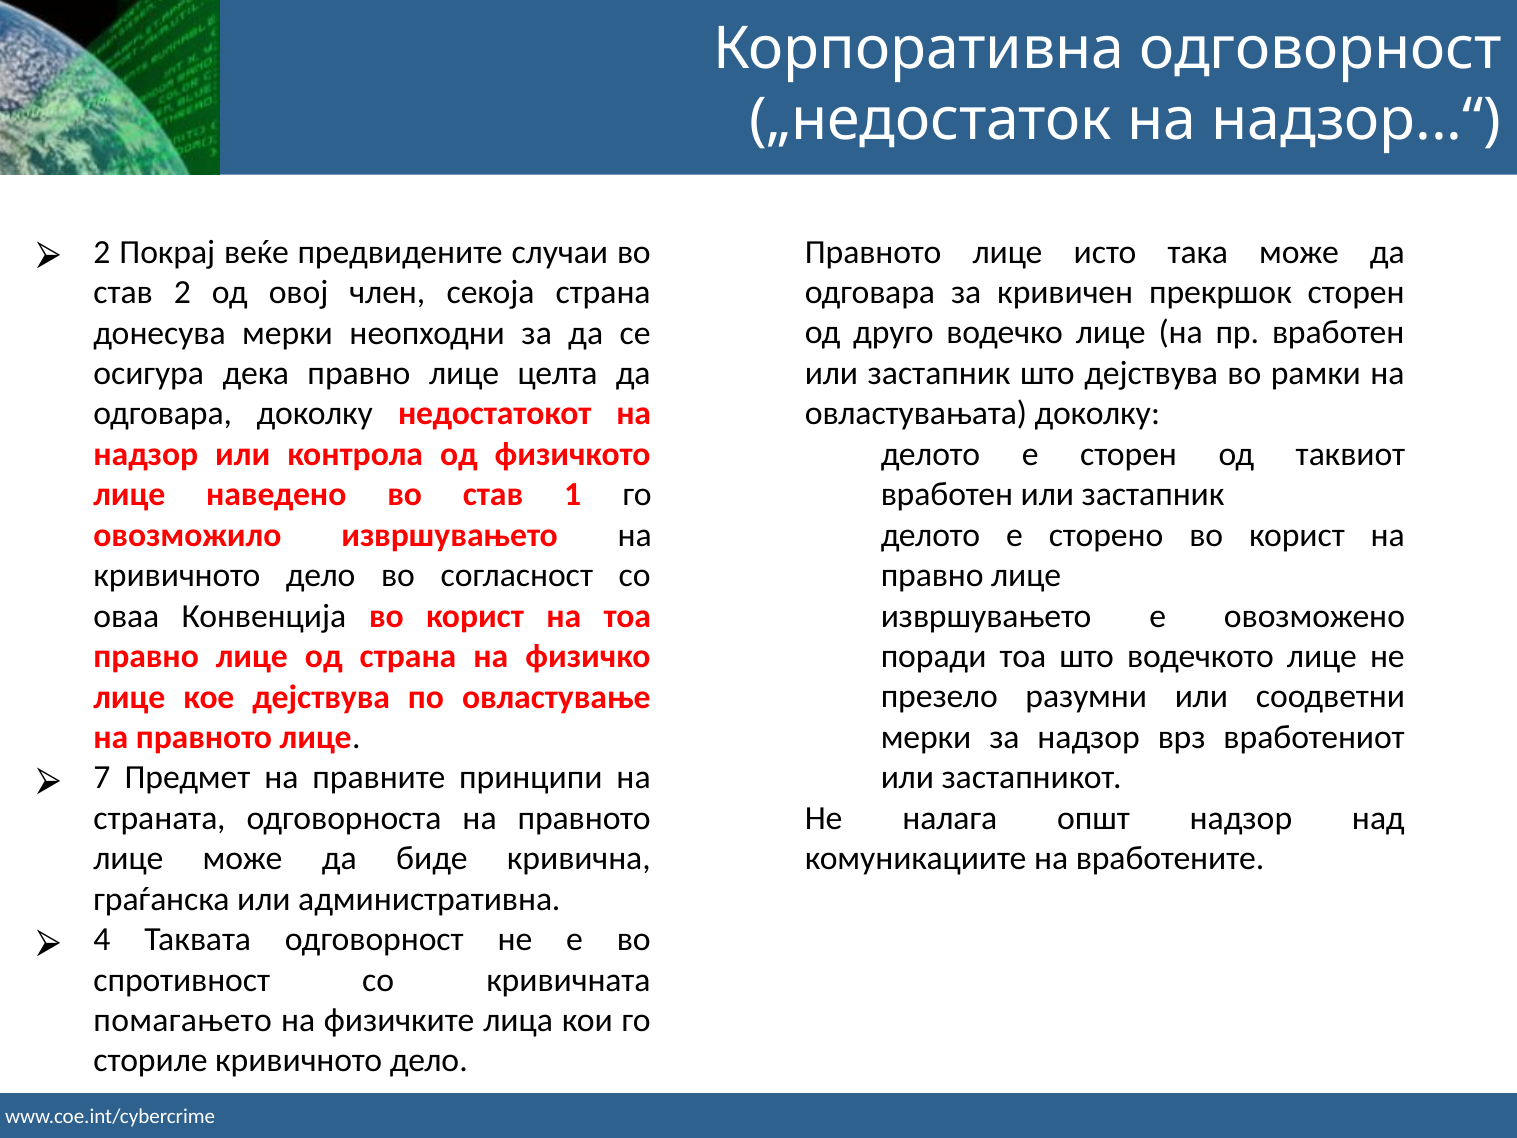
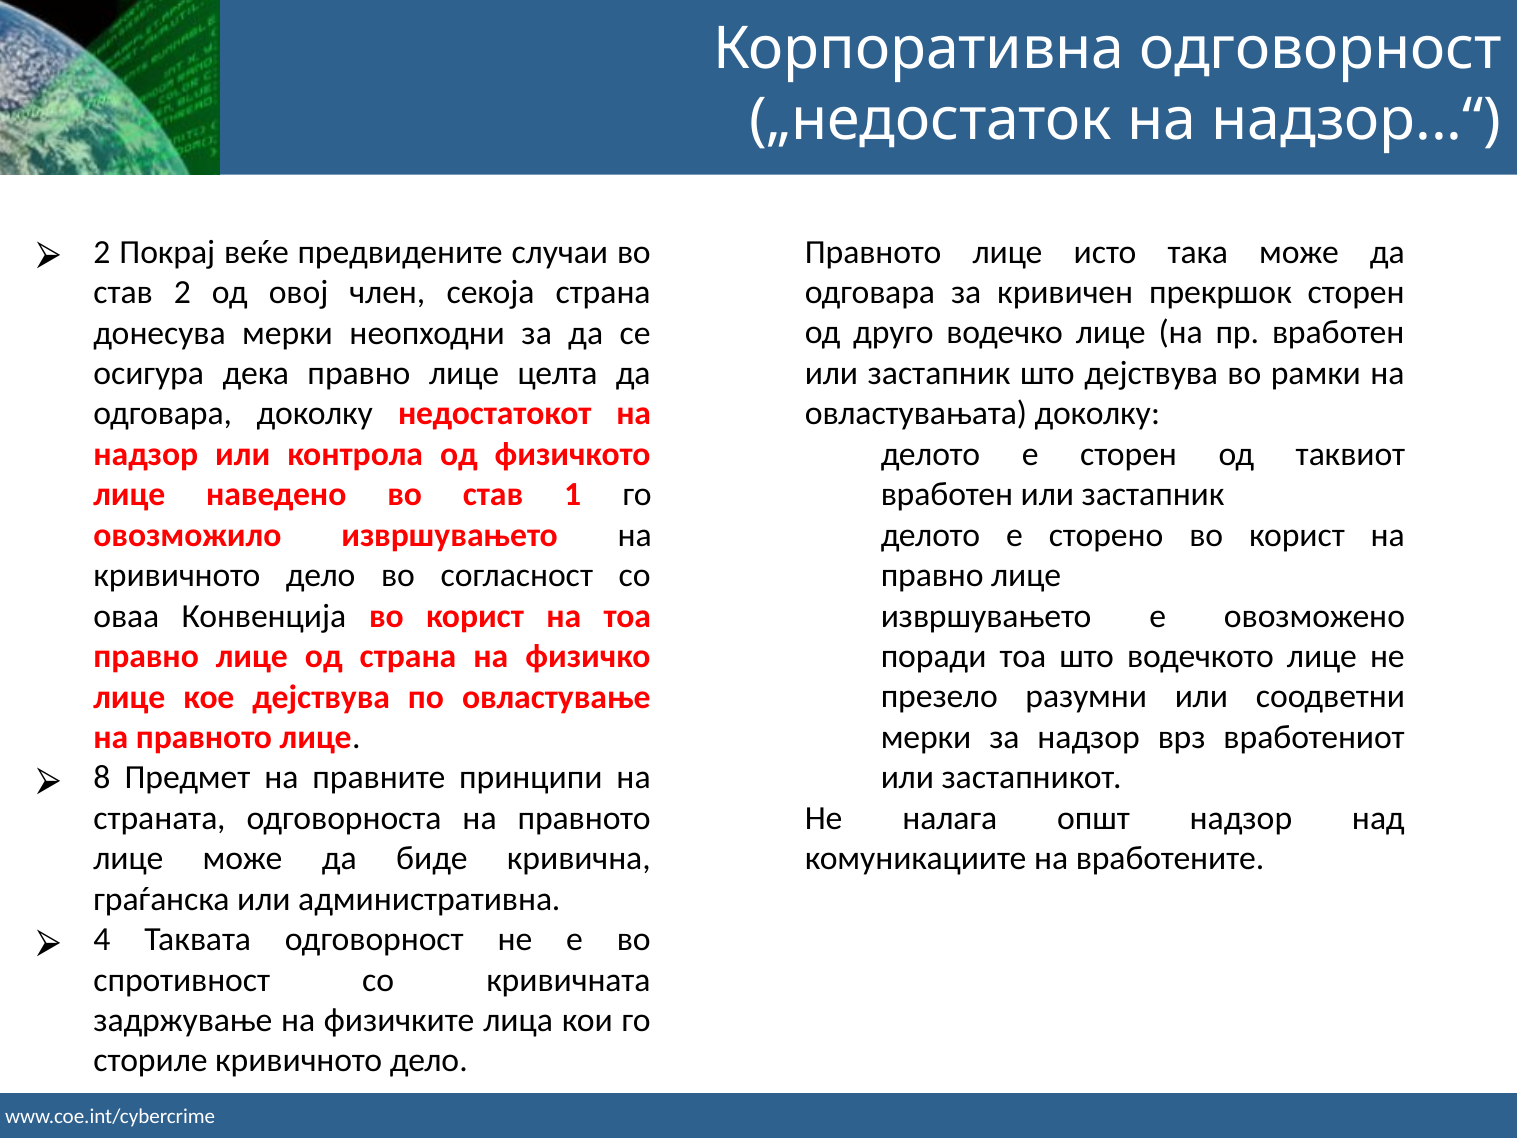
7: 7 -> 8 (102, 778)
помагањето: помагањето -> задржување (183, 1020)
